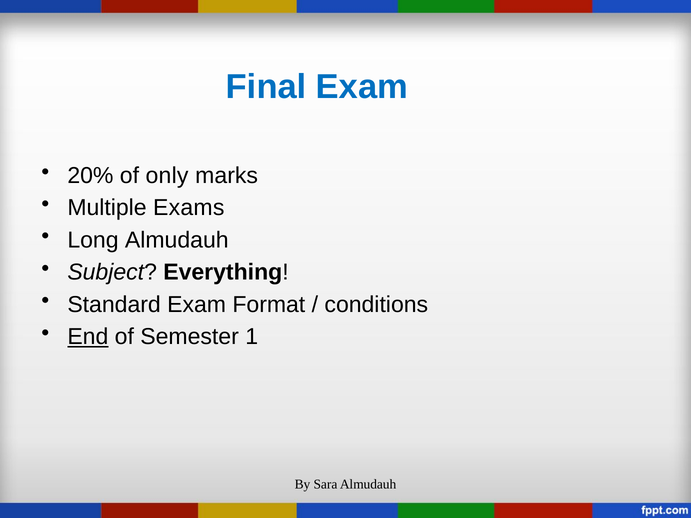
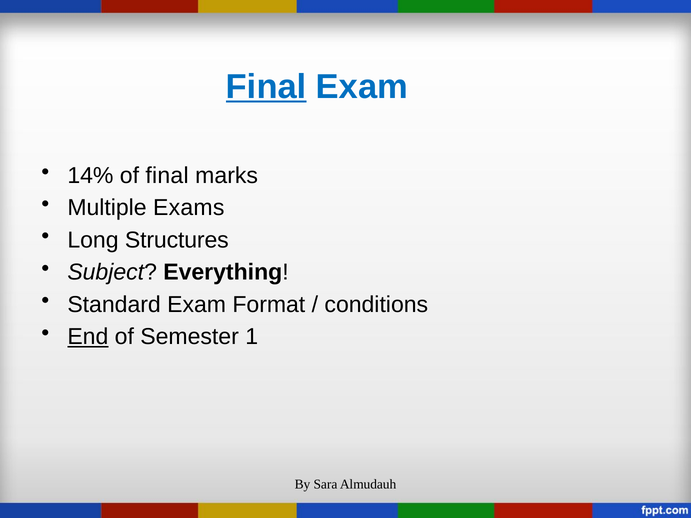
Final underline: none -> present (266, 87)
20%: 20% -> 14% (90, 176)
of only: only -> final (167, 176)
Long Almudauh: Almudauh -> Structures (177, 240)
